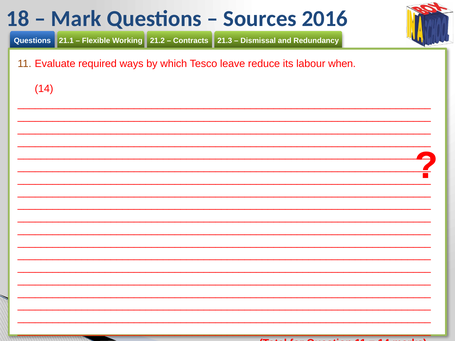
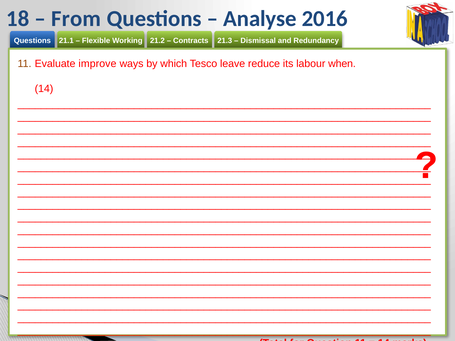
Mark: Mark -> From (76, 19)
Sources: Sources -> Analyse (260, 19)
required: required -> improve (97, 64)
